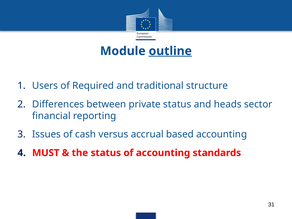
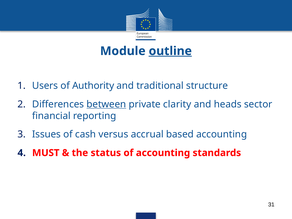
Required: Required -> Authority (93, 86)
between underline: none -> present (106, 104)
private status: status -> clarity (177, 104)
